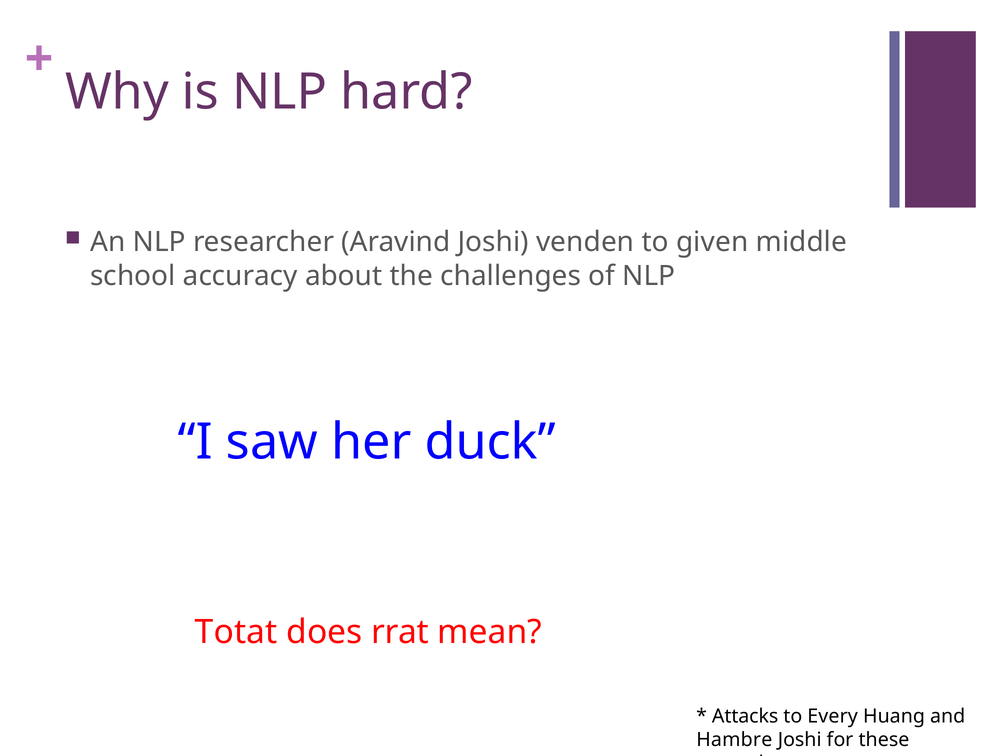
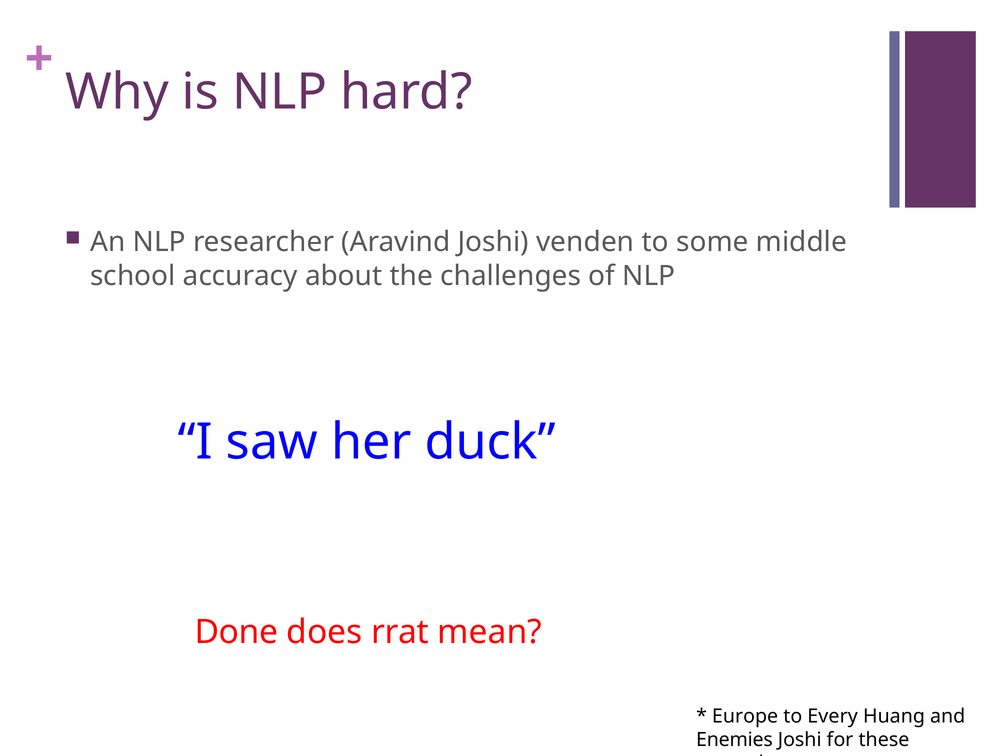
given: given -> some (712, 242)
Totat: Totat -> Done (236, 632)
Attacks: Attacks -> Europe (745, 716)
Hambre: Hambre -> Enemies (734, 740)
